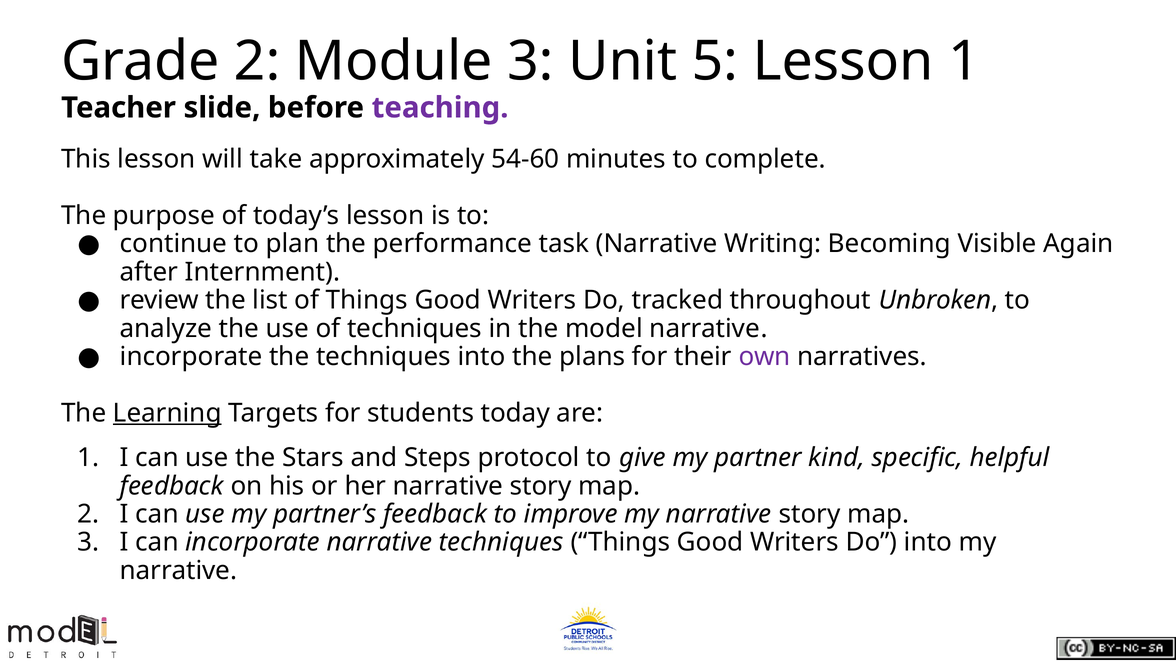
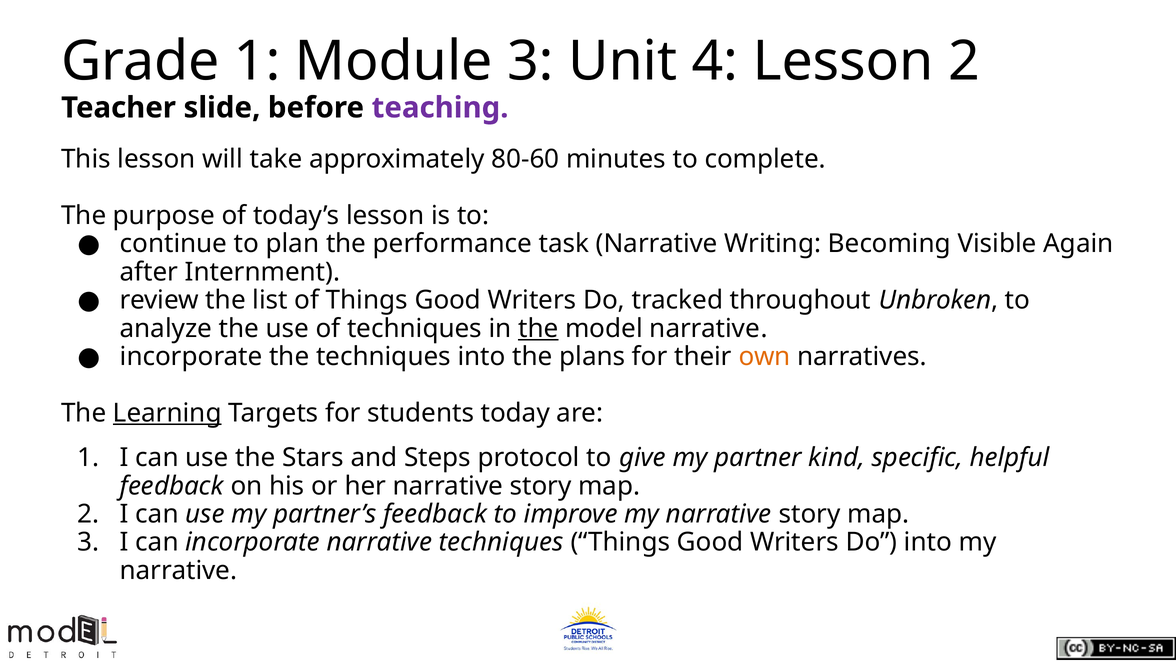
Grade 2: 2 -> 1 (257, 62)
5: 5 -> 4 (715, 62)
Lesson 1: 1 -> 2 (964, 62)
54-60: 54-60 -> 80-60 (525, 159)
the underline: none -> present (538, 328)
own colour: purple -> orange (765, 356)
